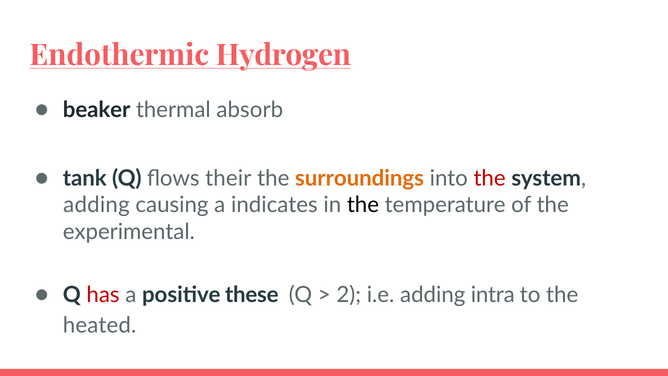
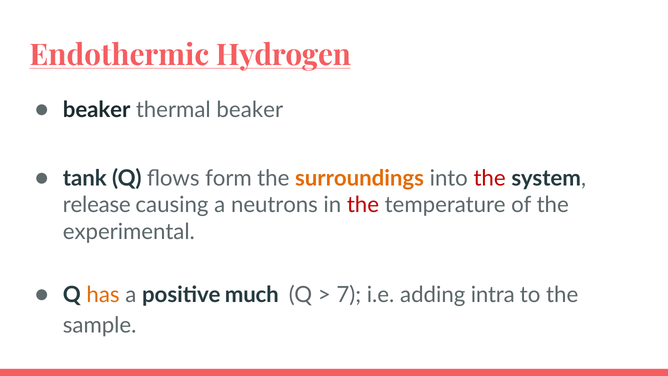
thermal absorb: absorb -> beaker (250, 110)
their: their -> form (228, 178)
adding: adding -> release (97, 205)
indicates: indicates -> neutrons (274, 205)
the colour: black -> red (363, 205)
has colour: red -> orange (103, 295)
these: these -> much (252, 295)
2: 2 -> 7 (349, 295)
heated: heated -> sample (100, 325)
